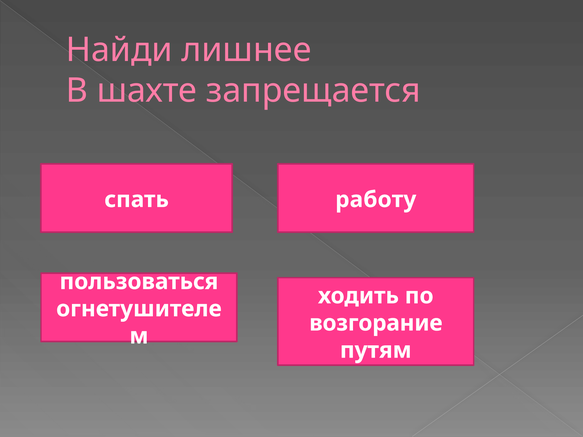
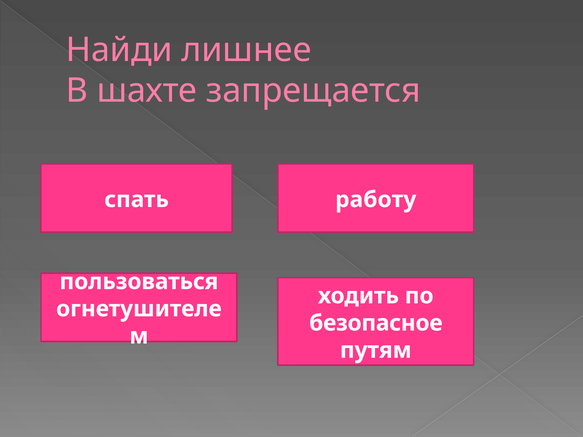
возгорание: возгорание -> безопасное (376, 323)
